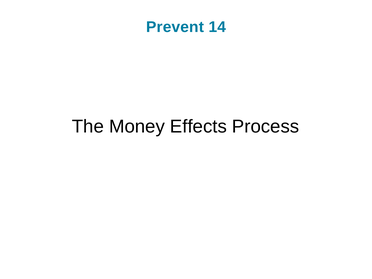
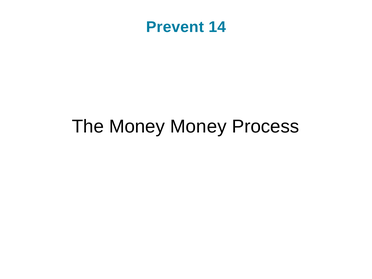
Money Effects: Effects -> Money (198, 127)
